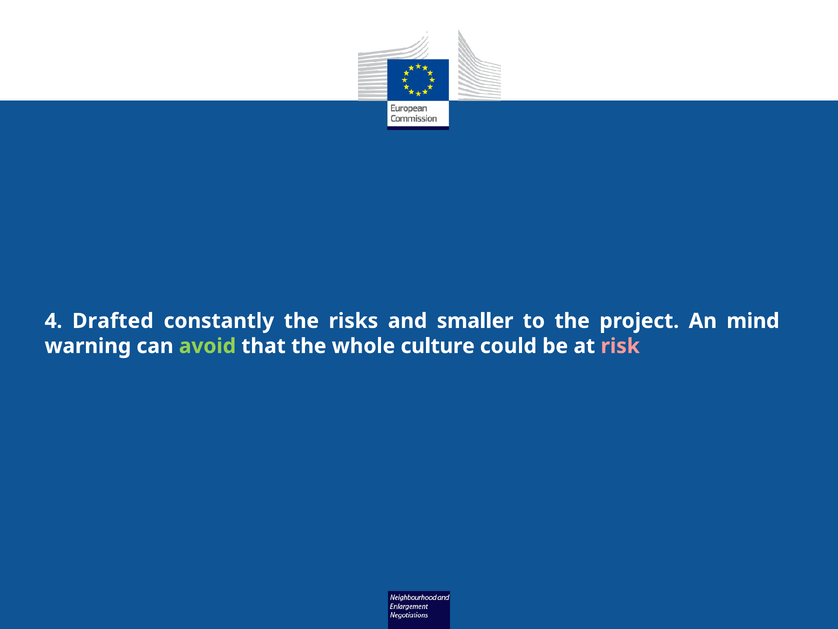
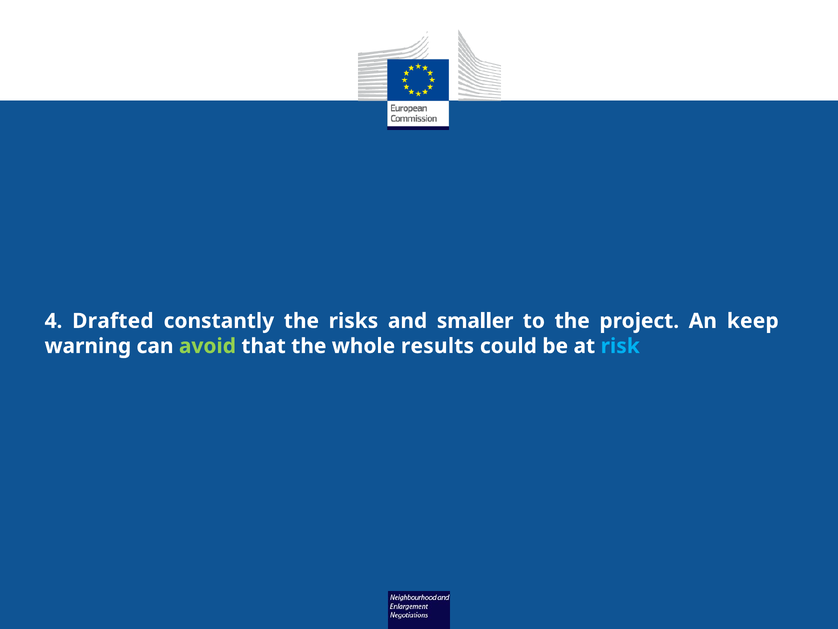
mind: mind -> keep (753, 321)
culture: culture -> results (437, 346)
risk colour: pink -> light blue (620, 346)
